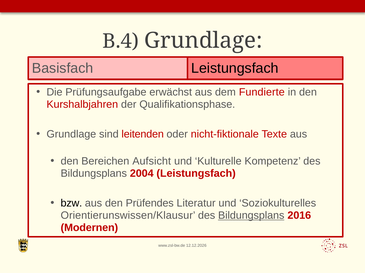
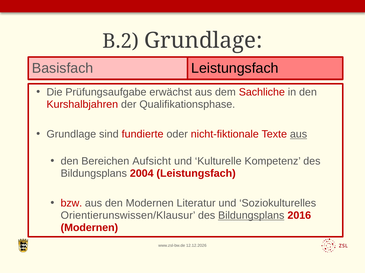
B.4: B.4 -> B.2 (121, 41)
Fundierte: Fundierte -> Sachliche (262, 92)
leitenden: leitenden -> fundierte (143, 135)
aus underline: none -> present (299, 135)
bzw colour: black -> red (71, 204)
den Prüfendes: Prüfendes -> Modernen (150, 204)
